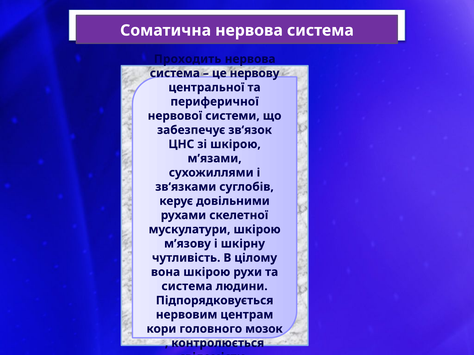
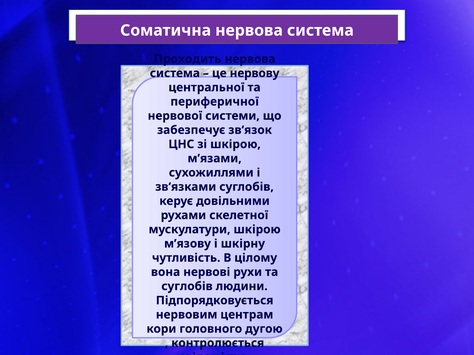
вона шкірою: шкірою -> нервові (207, 272)
система: система -> суглобів (187, 287)
мозок: мозок -> дугою (264, 329)
